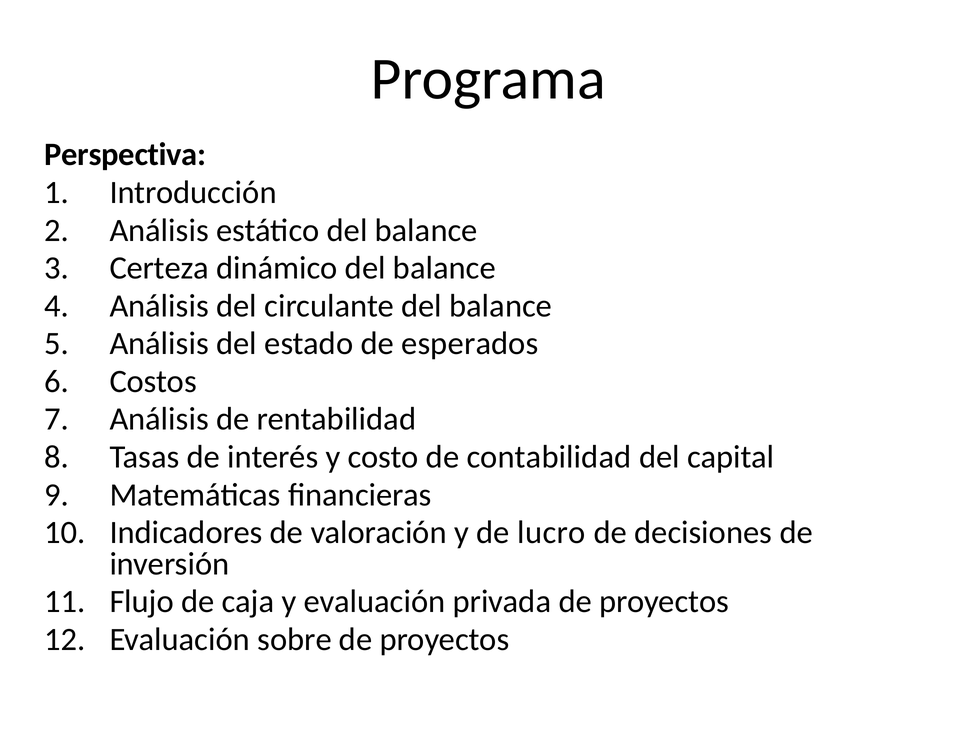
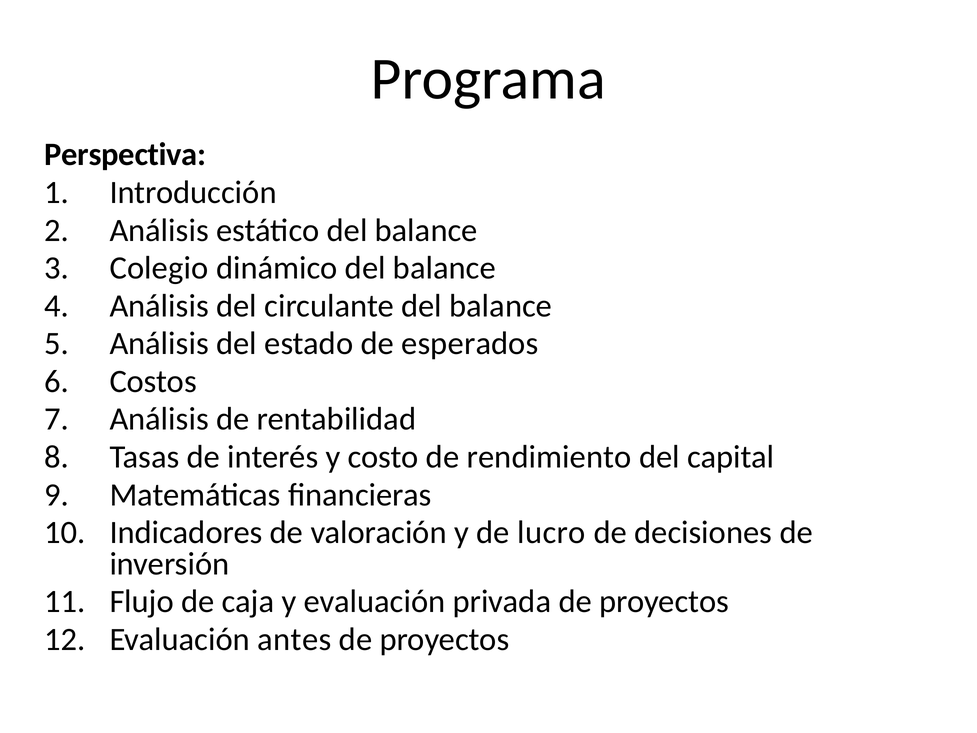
Certeza: Certeza -> Colegio (159, 268)
contabilidad: contabilidad -> rendimiento (549, 457)
sobre: sobre -> antes (294, 639)
